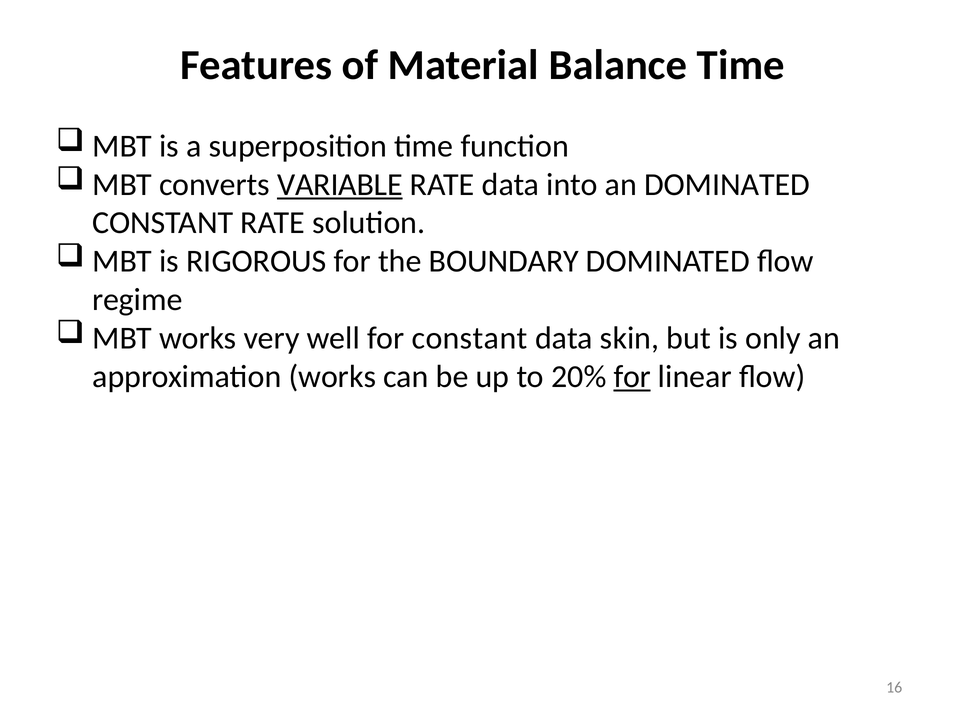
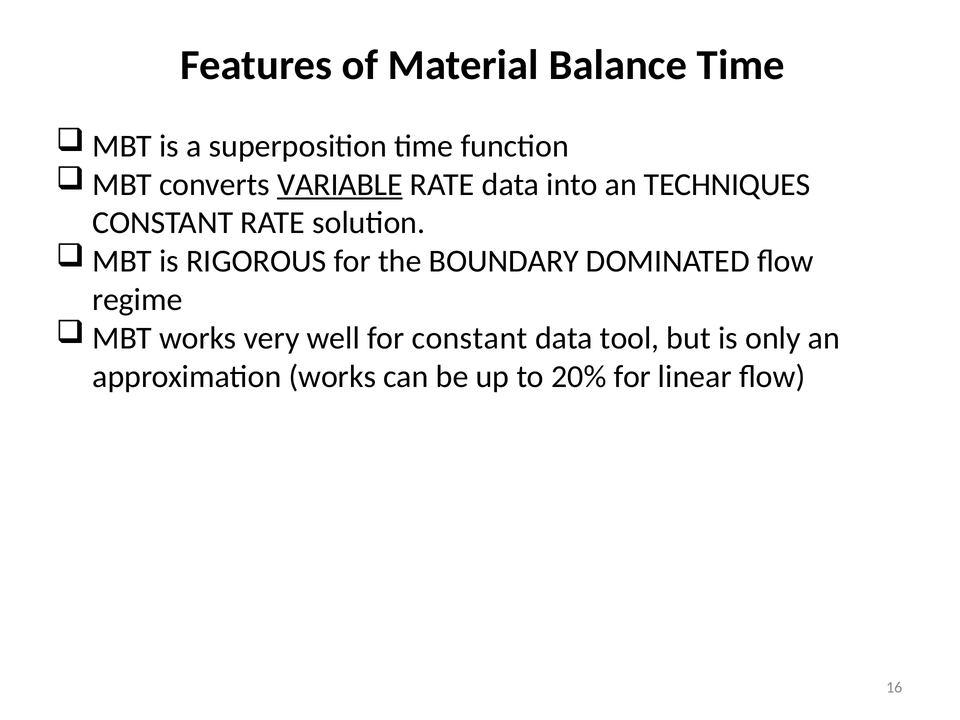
an DOMINATED: DOMINATED -> TECHNIQUES (727, 185)
skin: skin -> tool (630, 338)
for underline: present -> none (632, 377)
